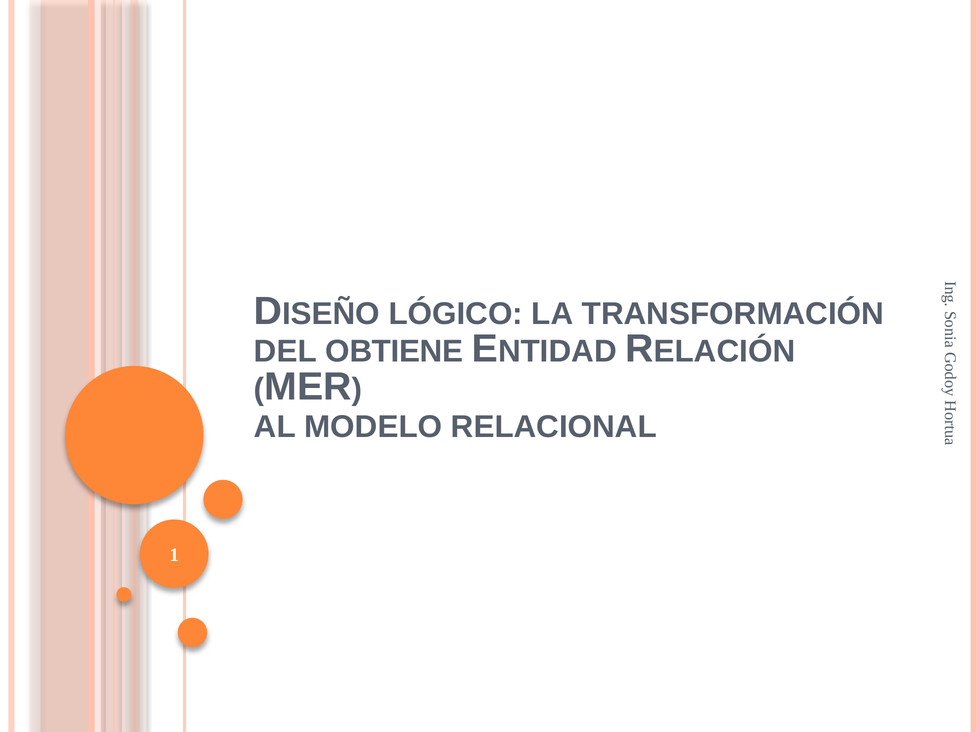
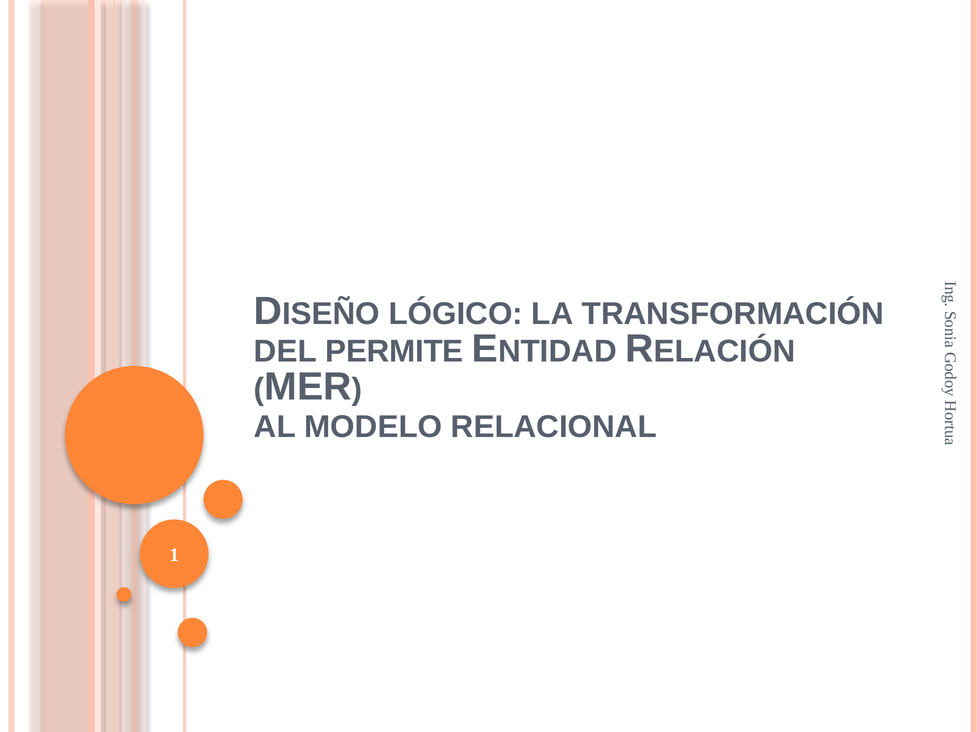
OBTIENE: OBTIENE -> PERMITE (394, 352)
